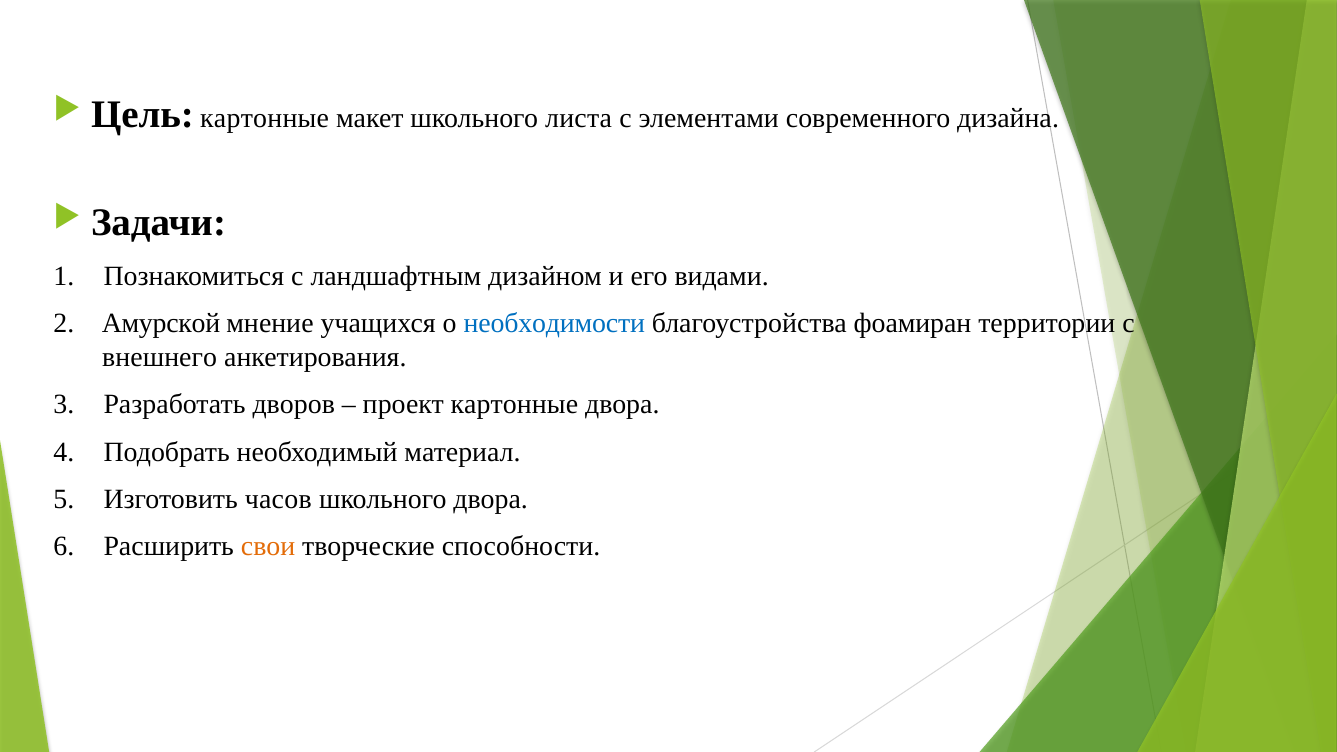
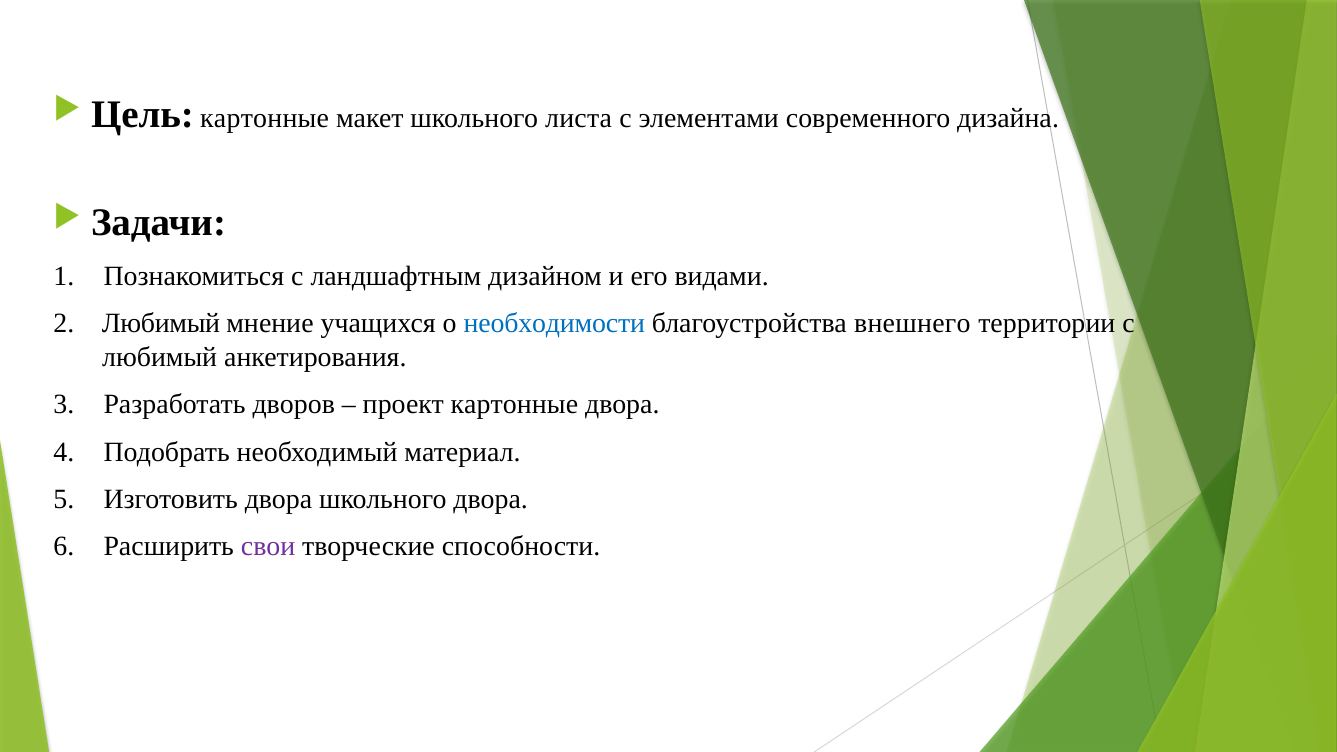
2 Амурской: Амурской -> Любимый (161, 324)
фоамиран: фоамиран -> внешнего (912, 324)
внешнего: внешнего -> любимый (160, 357)
Изготовить часов: часов -> двора (278, 499)
свои colour: orange -> purple (268, 547)
